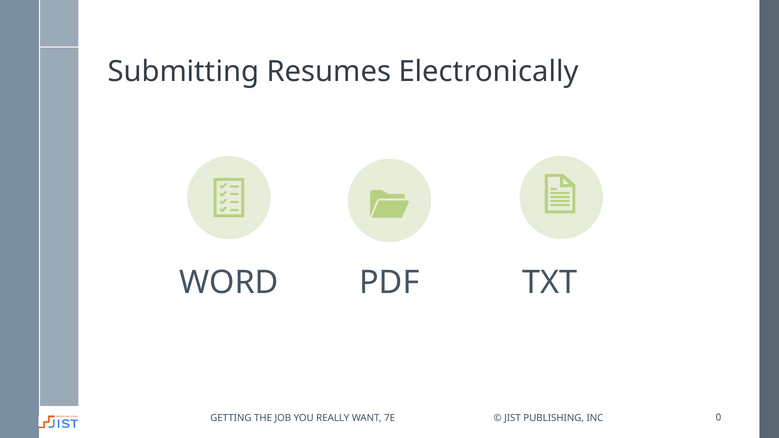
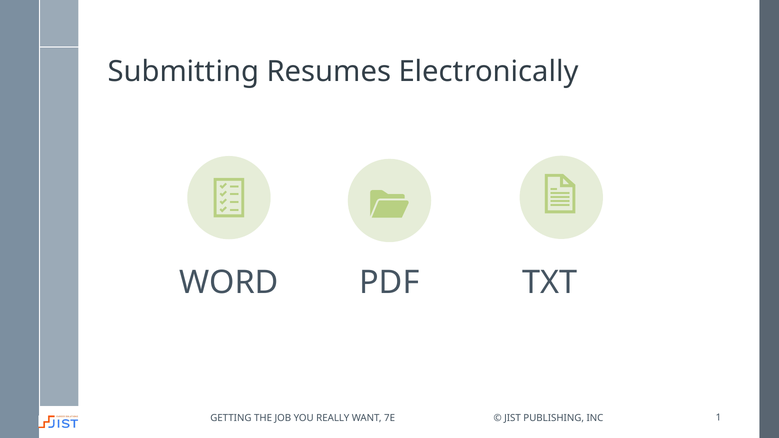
0: 0 -> 1 (718, 418)
